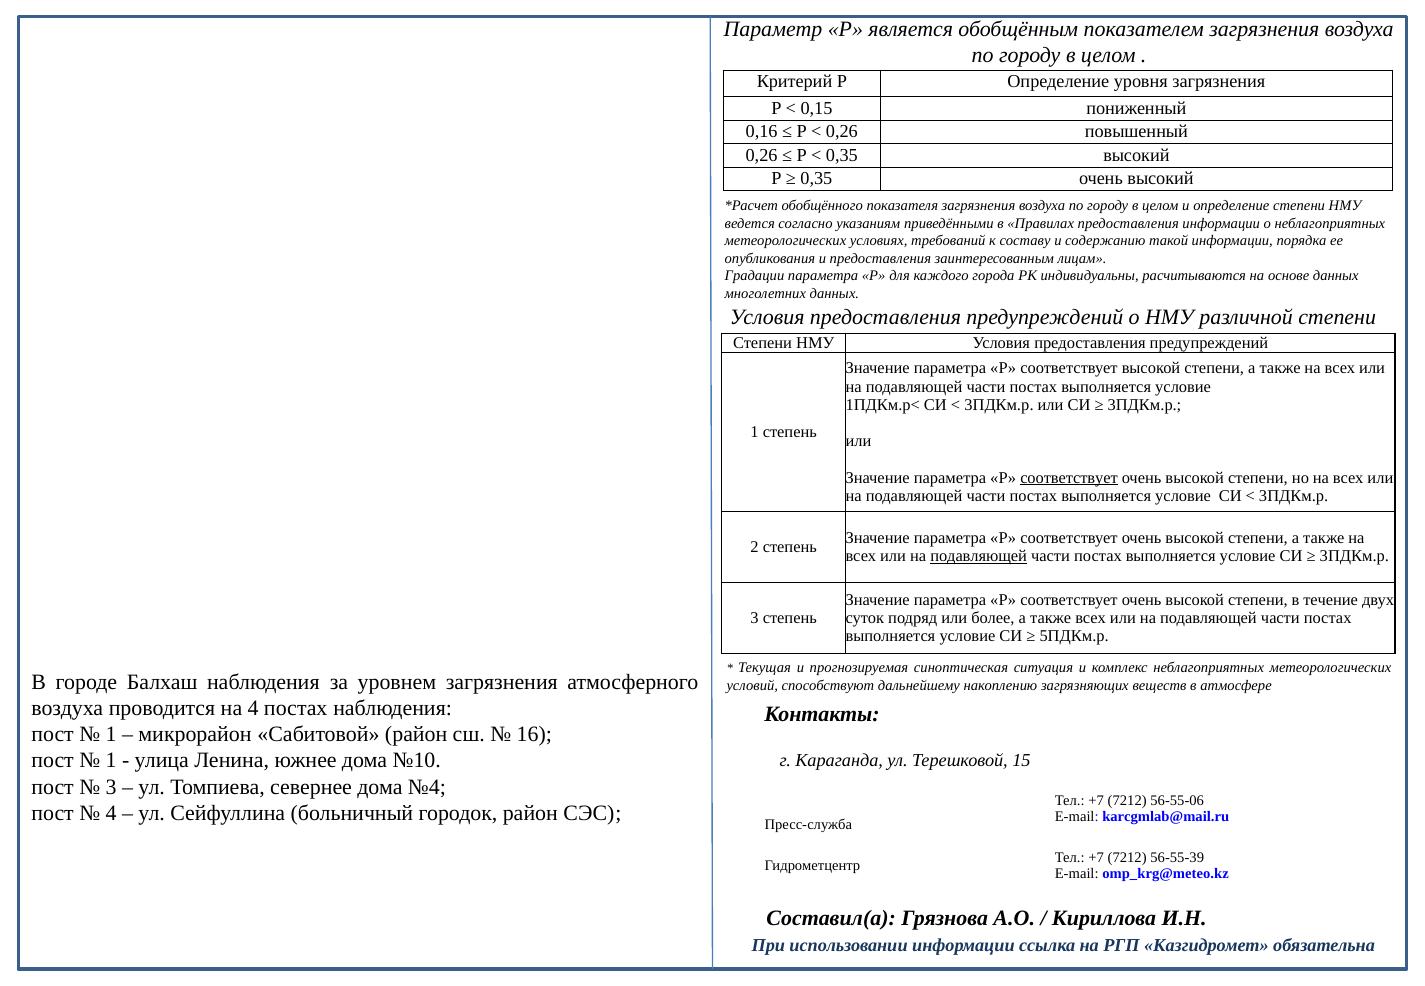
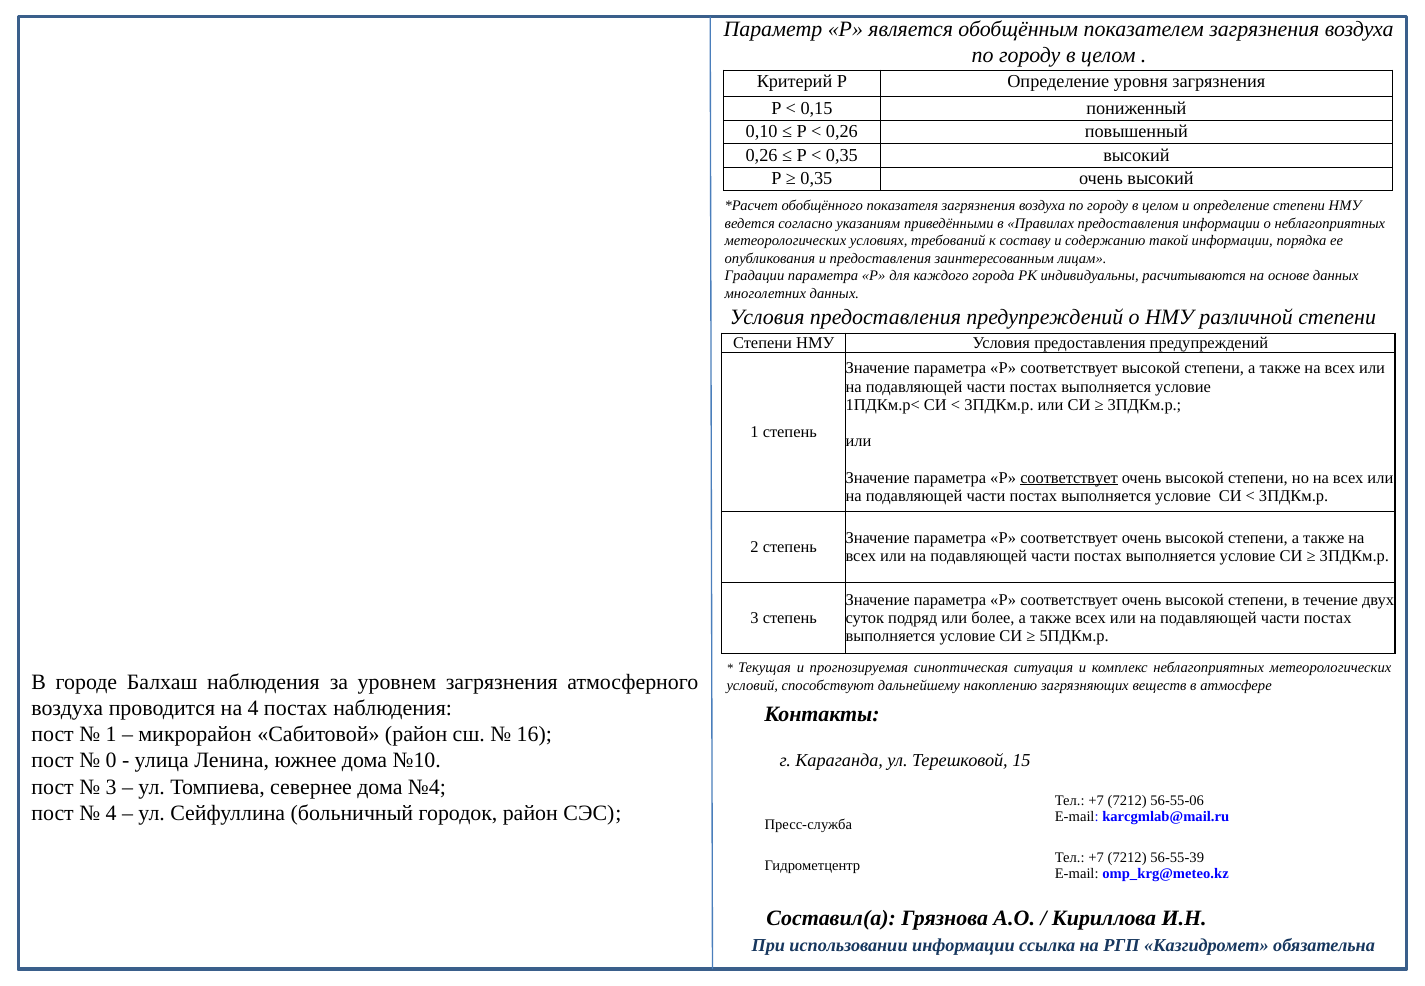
0,16: 0,16 -> 0,10 (762, 132)
подавляющей underline: present -> none (979, 556)
1: 1 -> 0 (111, 761)
